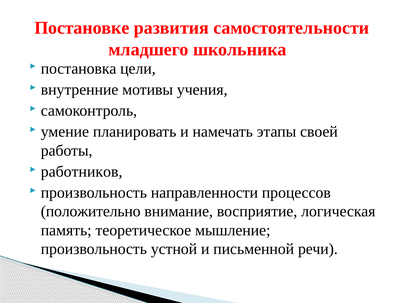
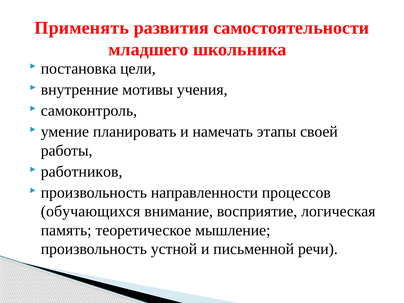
Постановке: Постановке -> Применять (82, 28)
положительно: положительно -> обучающихся (91, 211)
